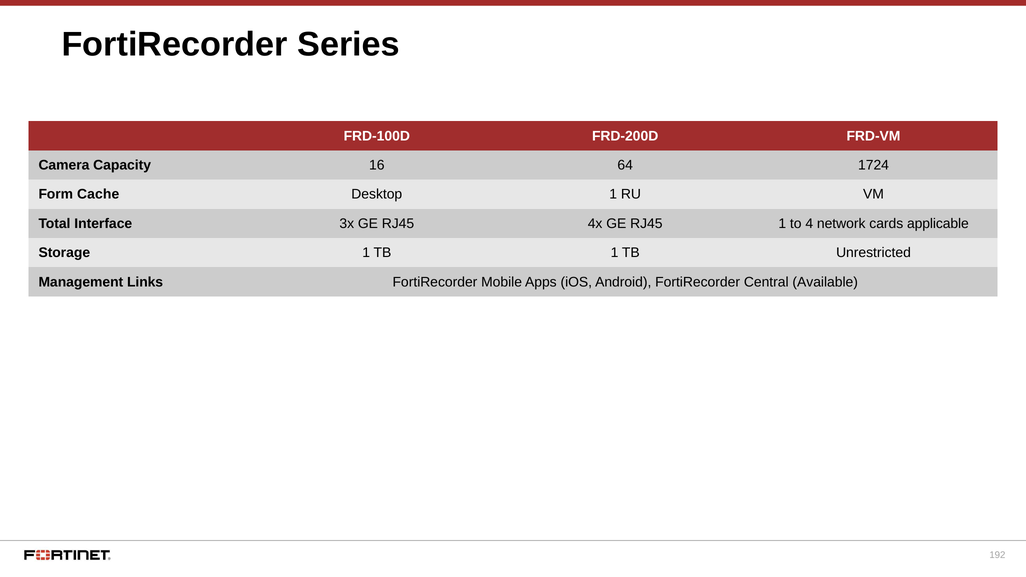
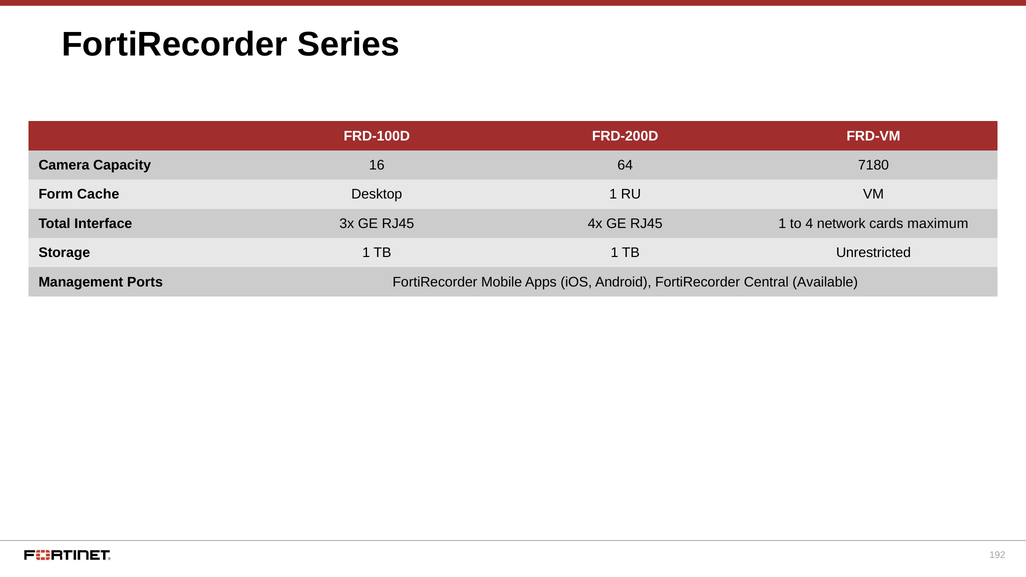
1724: 1724 -> 7180 (874, 165)
applicable: applicable -> maximum (938, 224)
Links: Links -> Ports (145, 282)
